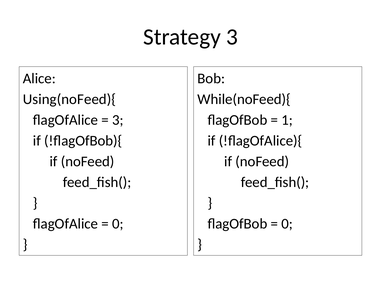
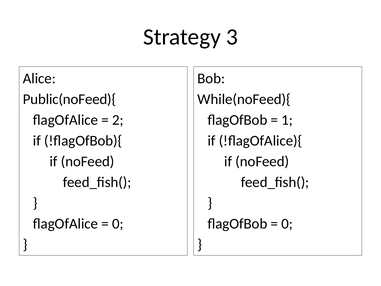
Using(noFeed){: Using(noFeed){ -> Public(noFeed){ (70, 99)
3: 3 -> 2 (118, 120)
